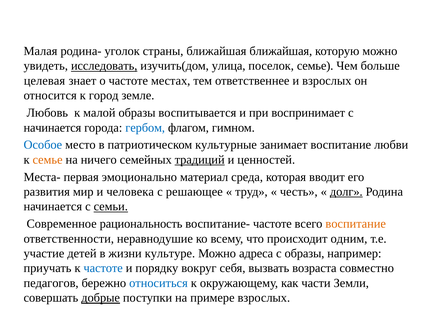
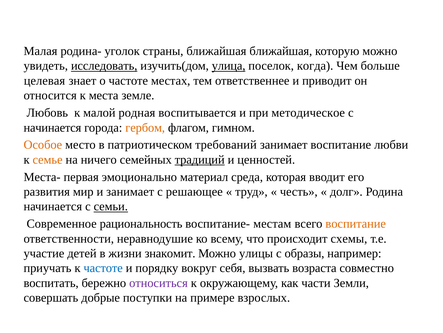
улица underline: none -> present (229, 66)
поселок семье: семье -> когда (315, 66)
и взрослых: взрослых -> приводит (327, 81)
город: город -> места (104, 95)
малой образы: образы -> родная (137, 113)
воспринимает: воспринимает -> методическое (308, 113)
гербом colour: blue -> orange (145, 127)
Особое colour: blue -> orange (43, 145)
культурные: культурные -> требований (226, 145)
и человека: человека -> занимает (130, 191)
долг underline: present -> none (346, 191)
воспитание- частоте: частоте -> местам (272, 223)
одним: одним -> схемы (349, 238)
культуре: культуре -> знакомит (170, 253)
адреса: адреса -> улицы (256, 253)
педагогов: педагогов -> воспитать (51, 282)
относиться colour: blue -> purple (158, 282)
добрые underline: present -> none (101, 297)
